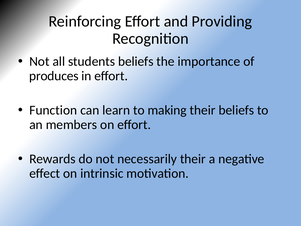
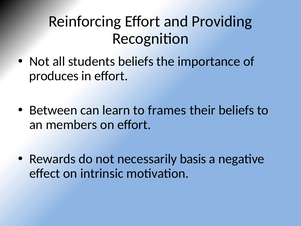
Function: Function -> Between (53, 110)
making: making -> frames (167, 110)
necessarily their: their -> basis (193, 159)
